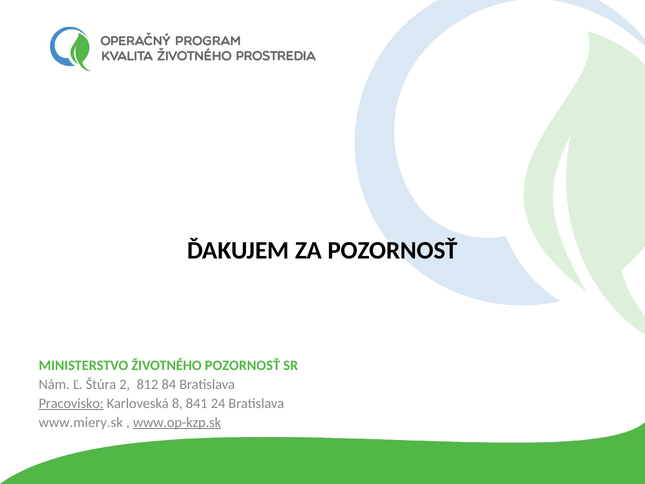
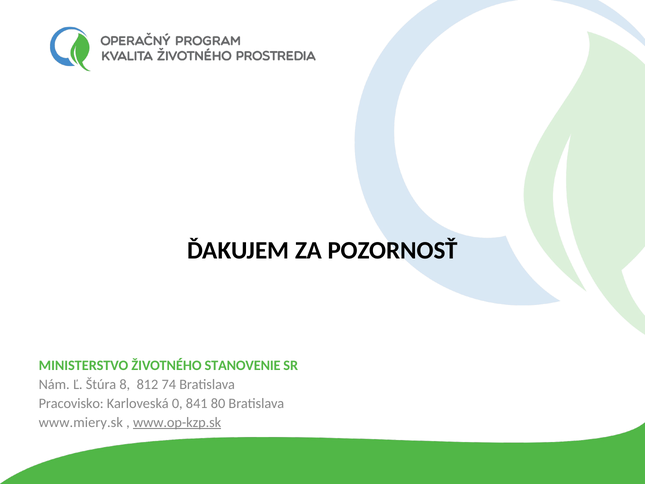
ŽIVOTNÉHO POZORNOSŤ: POZORNOSŤ -> STANOVENIE (243, 365)
2: 2 -> 8 (125, 384)
84: 84 -> 74 (169, 384)
Pracovisko underline: present -> none (71, 403)
8: 8 -> 0 (177, 403)
24: 24 -> 80 (218, 403)
